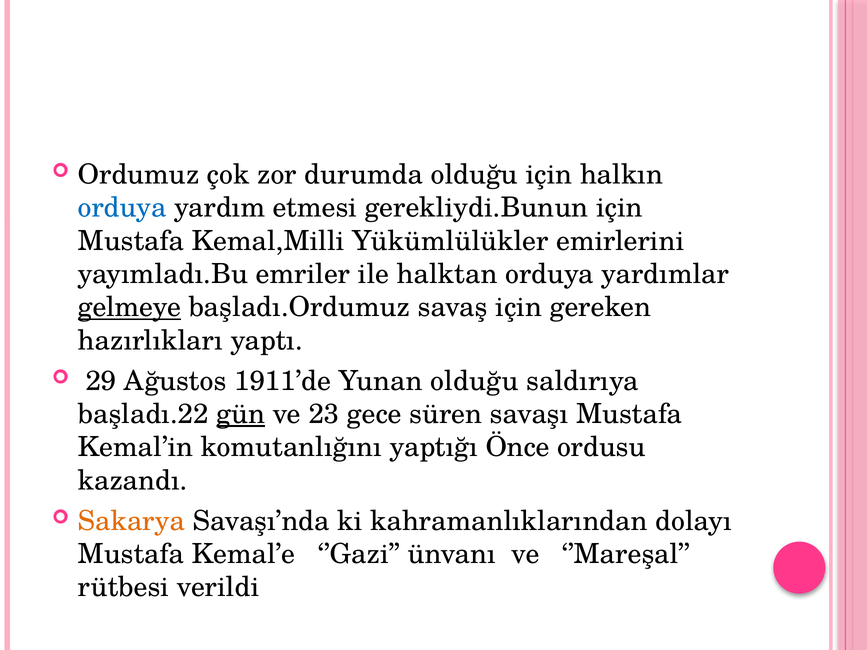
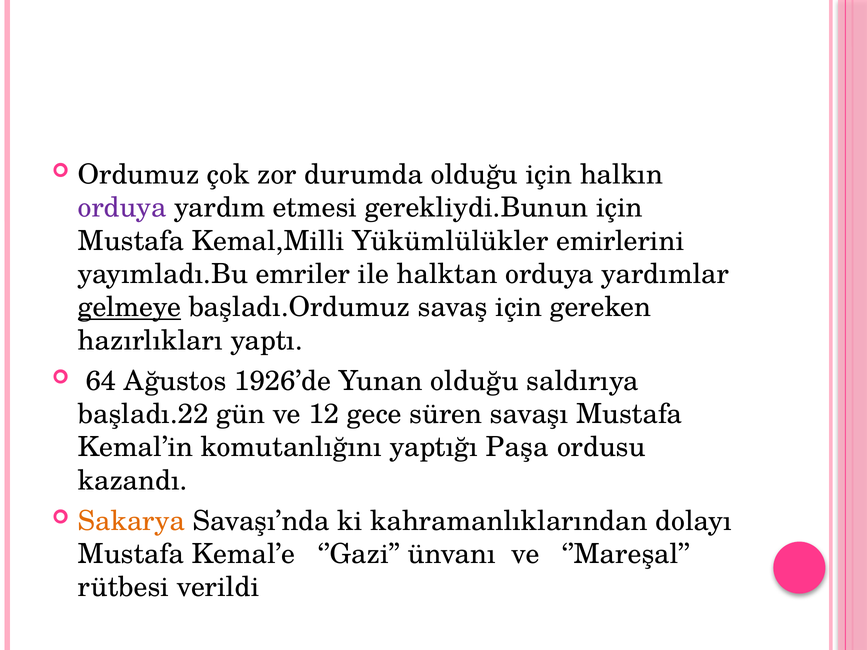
orduya colour: blue -> purple (122, 208)
29: 29 -> 64 (101, 381)
1911’de: 1911’de -> 1926’de (283, 381)
gün underline: present -> none (241, 414)
23: 23 -> 12 (324, 414)
Önce: Önce -> Paşa (517, 447)
